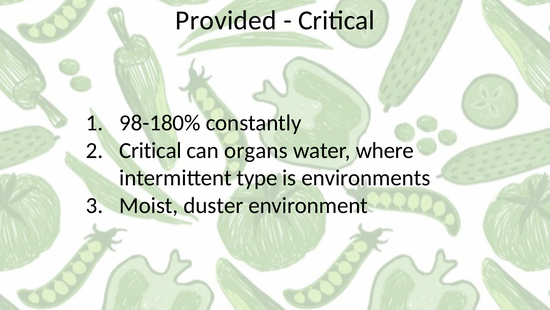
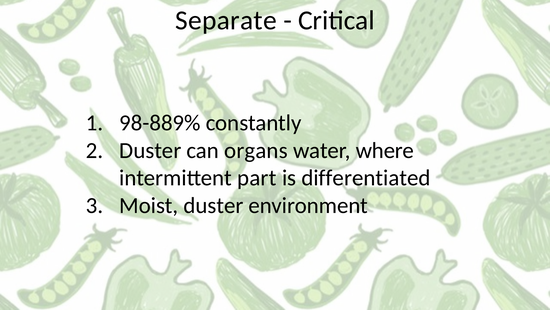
Provided: Provided -> Separate (226, 20)
98-180%: 98-180% -> 98-889% (160, 123)
Critical: Critical -> Duster (150, 150)
type: type -> part (257, 178)
environments: environments -> differentiated (366, 178)
